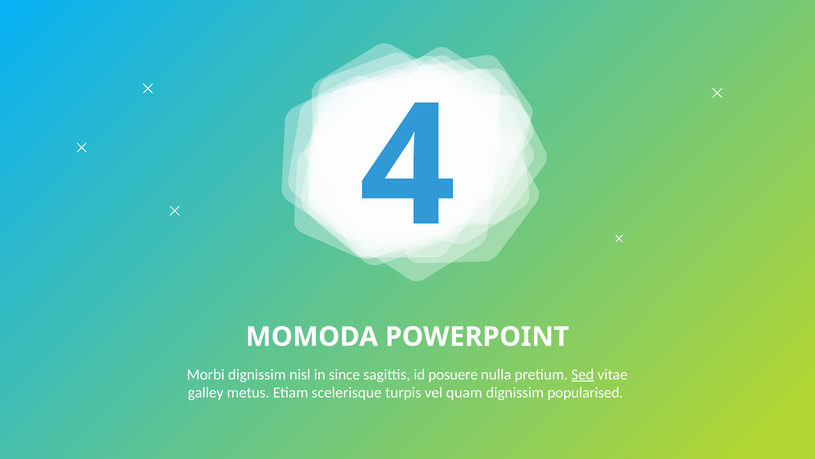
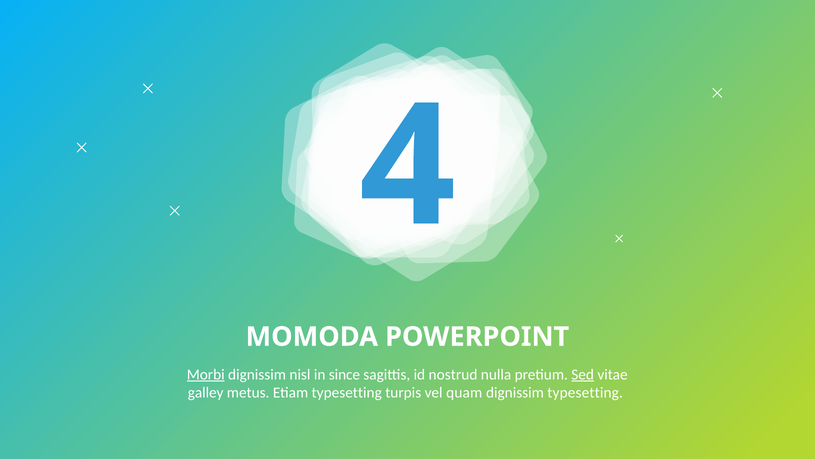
Morbi underline: none -> present (206, 374)
posuere: posuere -> nostrud (453, 374)
Etiam scelerisque: scelerisque -> typesetting (347, 392)
dignissim popularised: popularised -> typesetting (585, 392)
